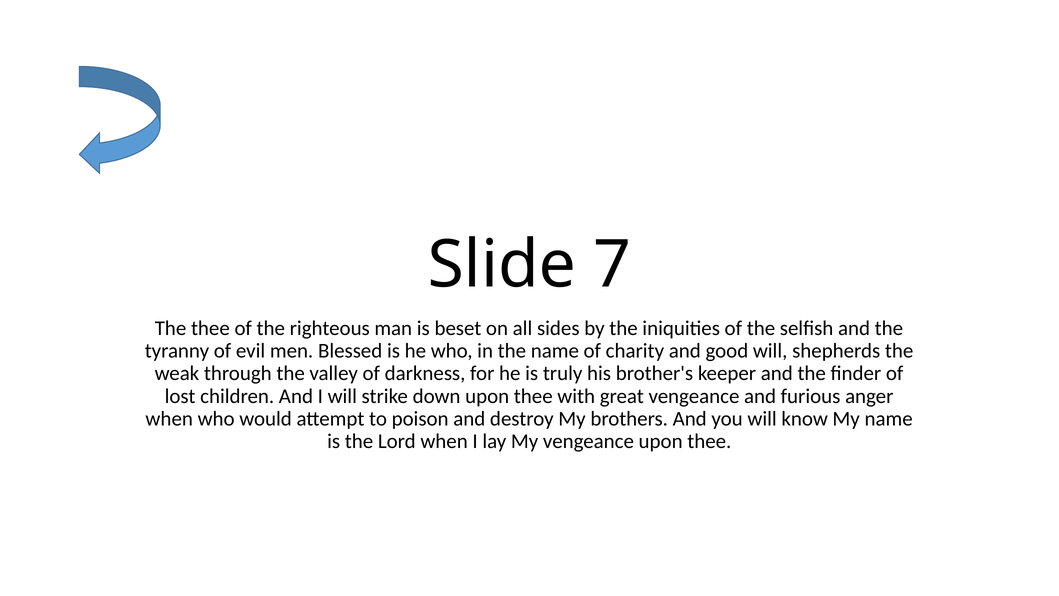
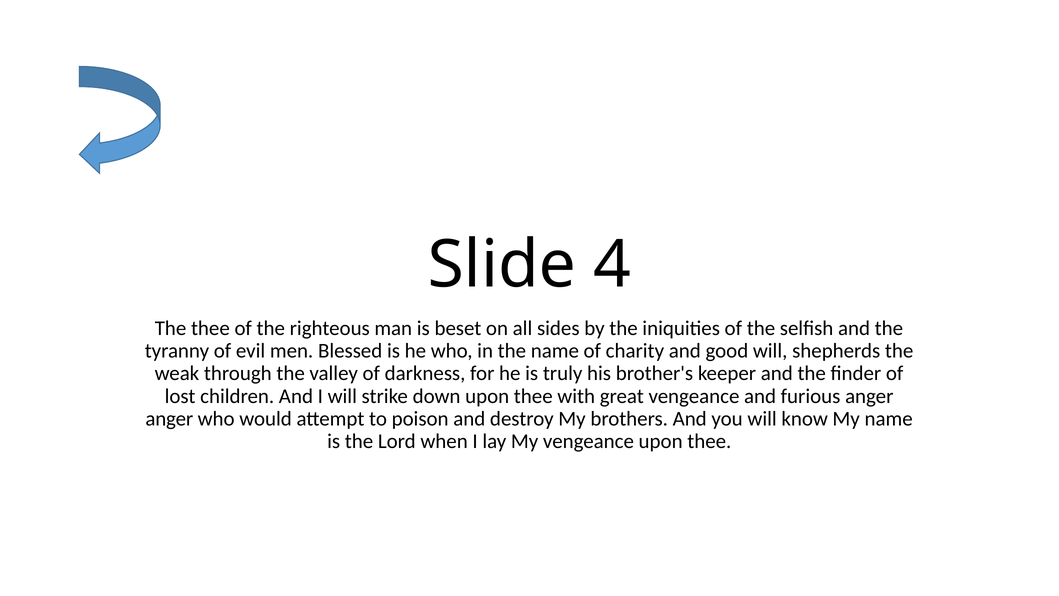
7: 7 -> 4 (612, 265)
when: when -> anger (169, 419)
